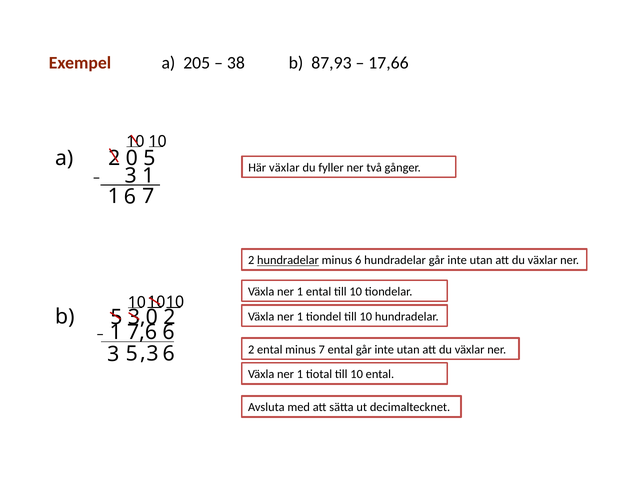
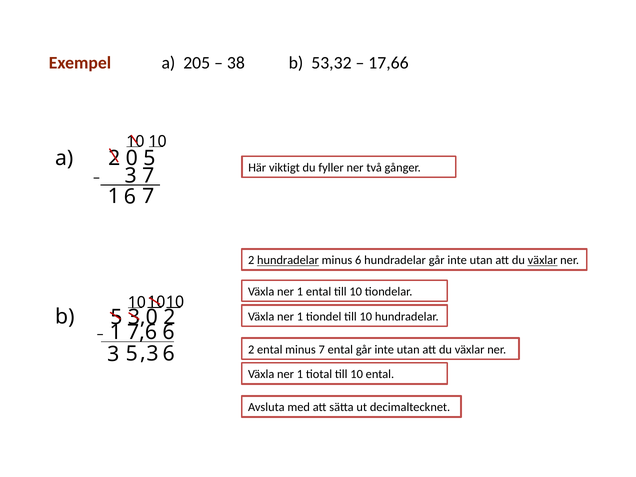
87,93: 87,93 -> 53,32 (331, 63)
Här växlar: växlar -> viktigt (284, 168)
3 1: 1 -> 7 (148, 176)
växlar underline: none -> present (543, 260)
